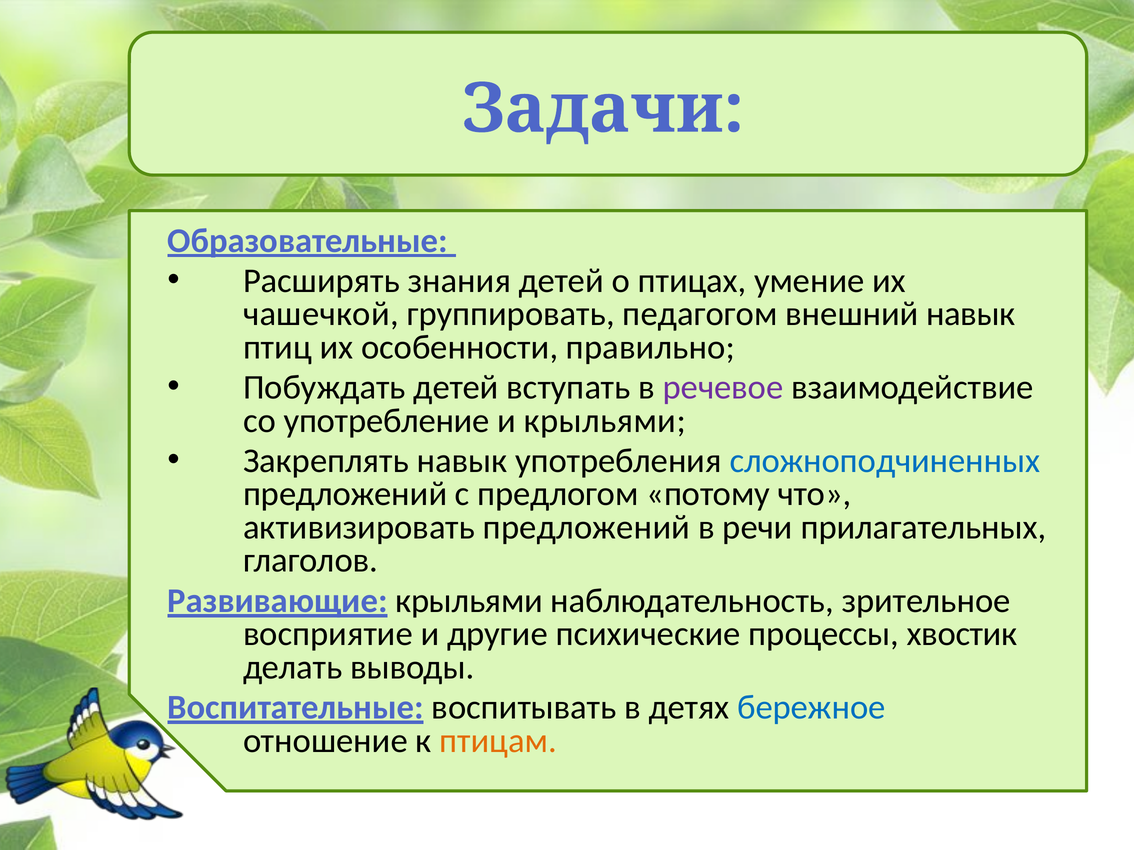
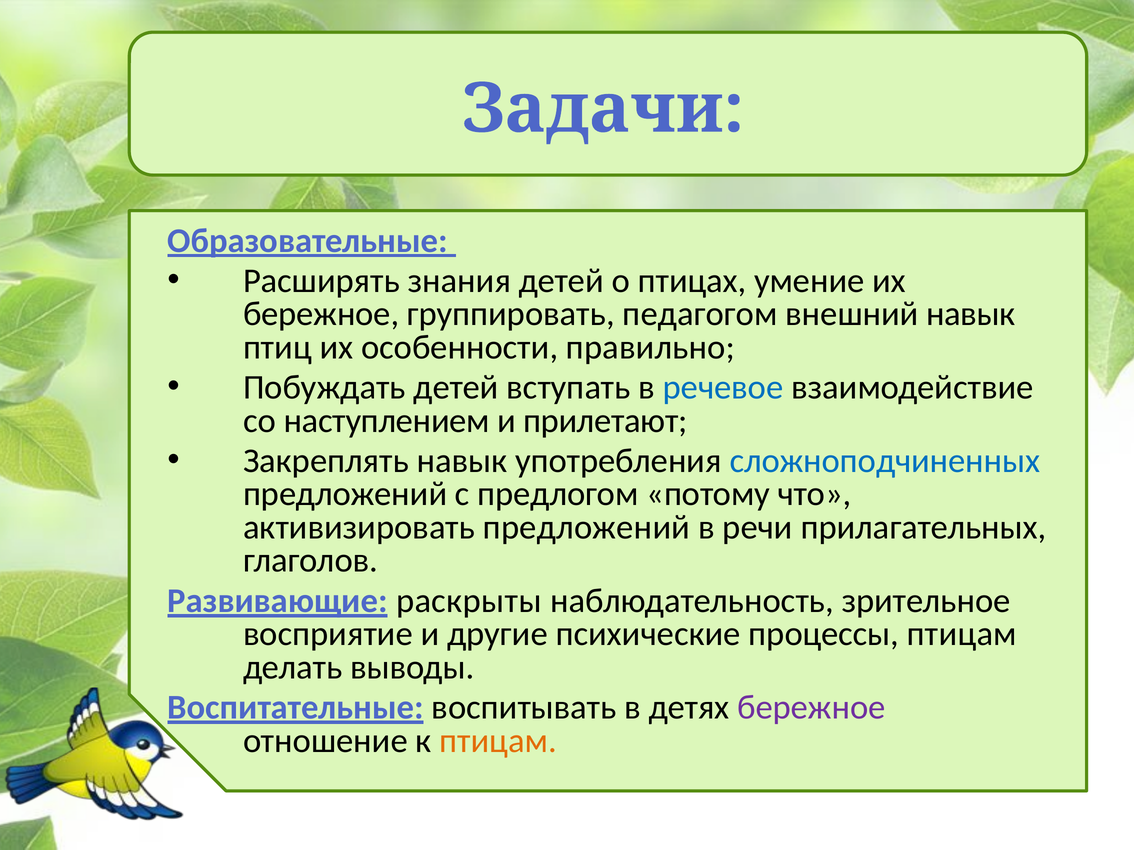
чашечкой: чашечкой -> бережное (321, 314)
речевое colour: purple -> blue (723, 388)
употребление: употребление -> наступлением (387, 421)
и крыльями: крыльями -> прилетают (605, 421)
Развивающие крыльями: крыльями -> раскрыты (469, 601)
процессы хвостик: хвостик -> птицам (962, 634)
бережное colour: blue -> purple (811, 708)
